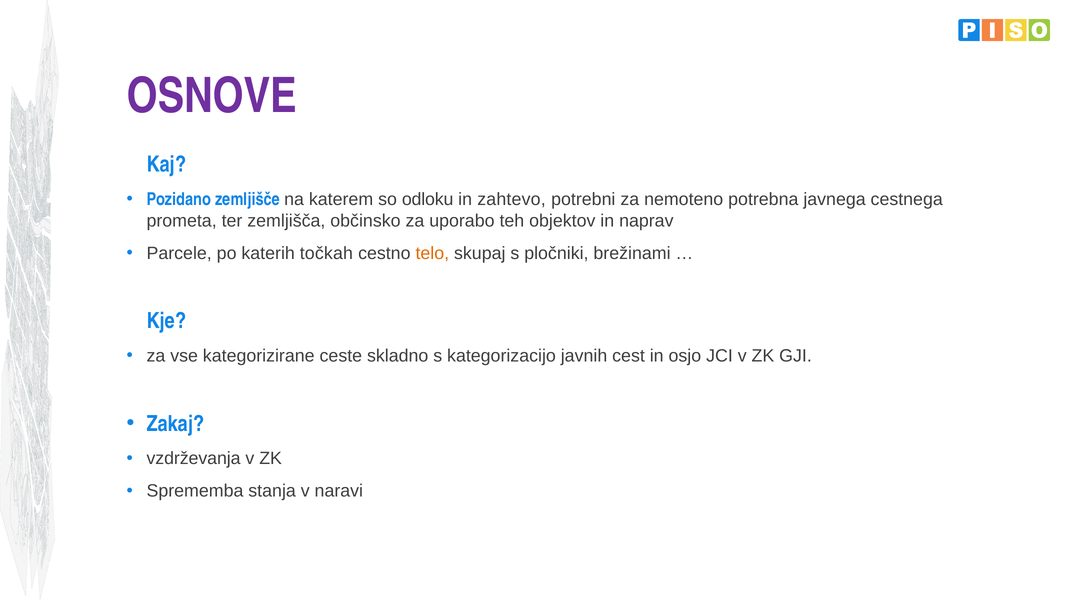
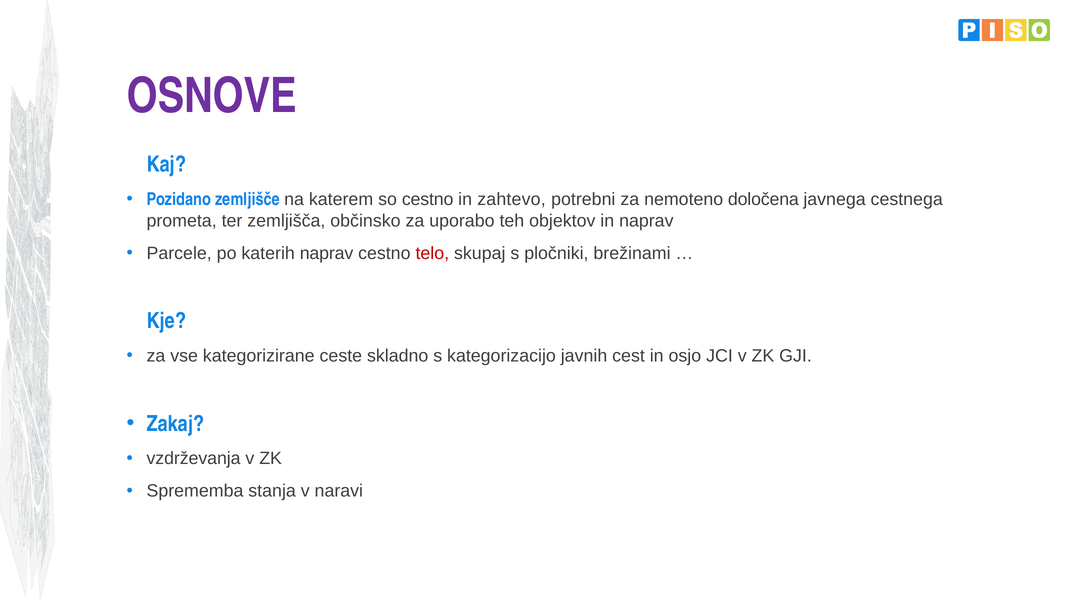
so odloku: odloku -> cestno (428, 199)
potrebna: potrebna -> določena (763, 199)
katerih točkah: točkah -> naprav (327, 253)
telo colour: orange -> red (432, 253)
